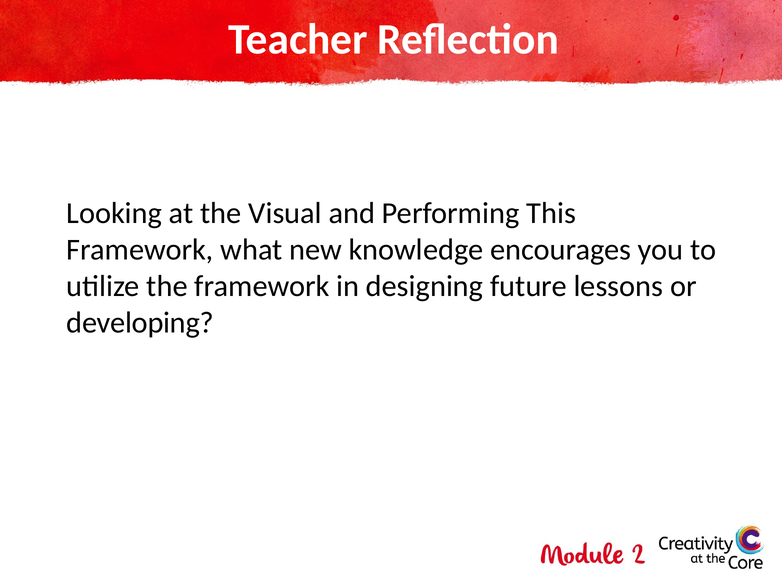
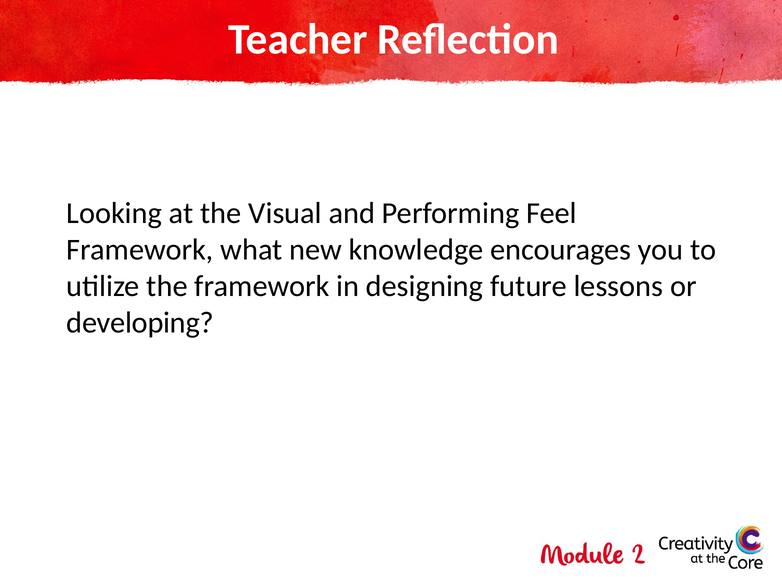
This: This -> Feel (551, 213)
